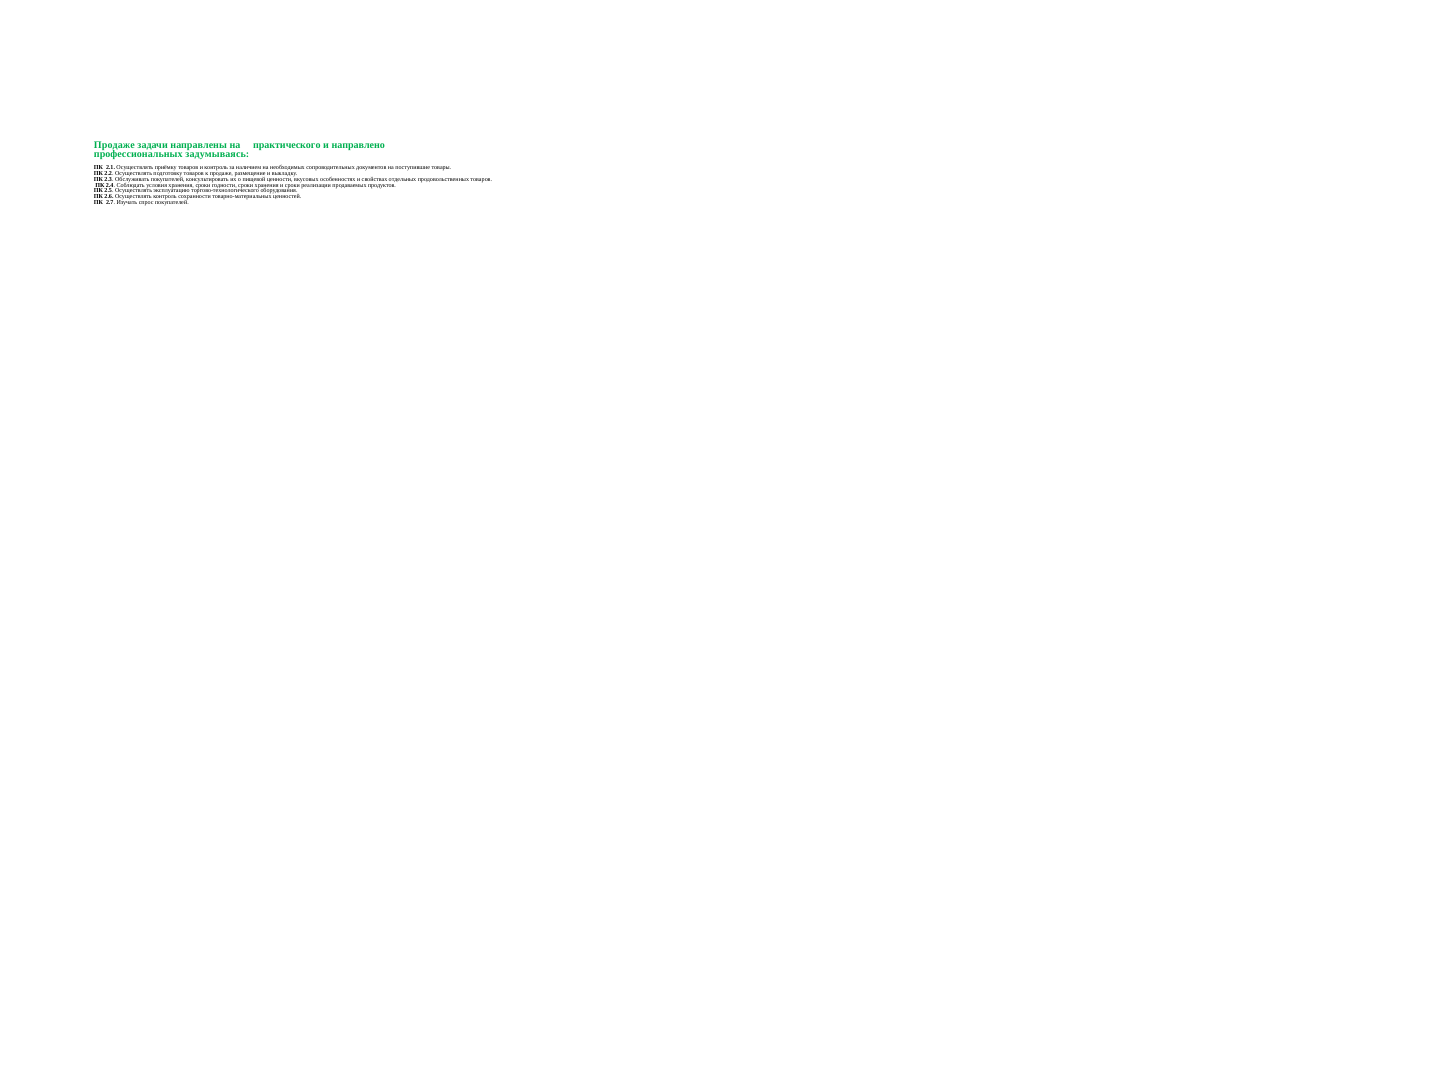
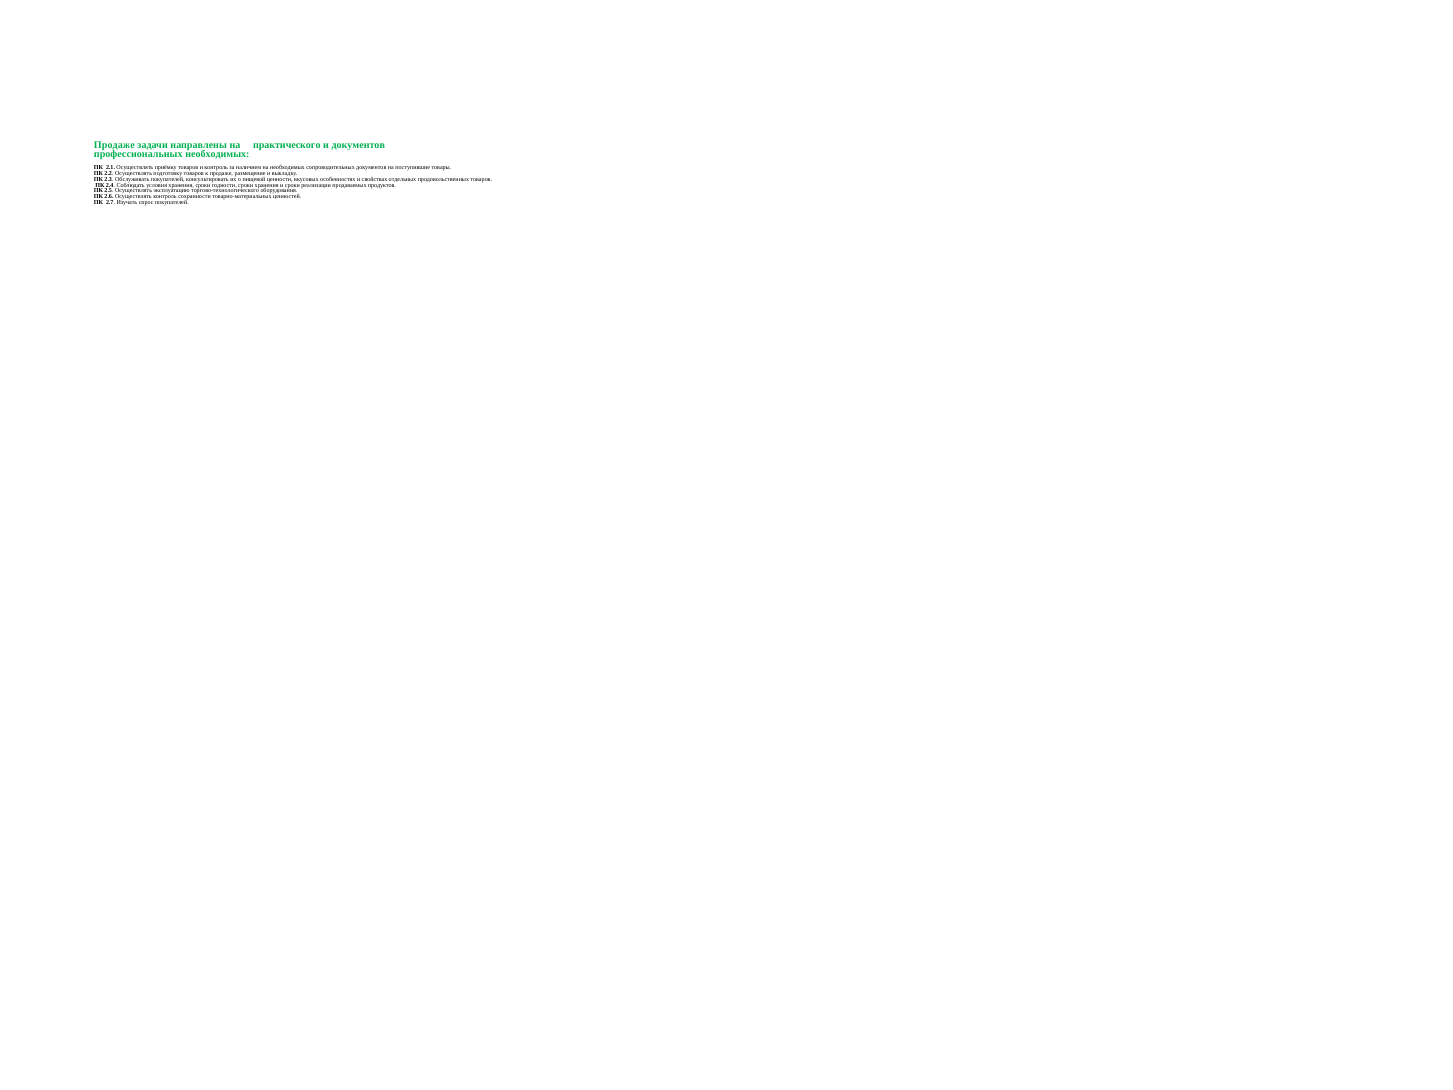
и направлено: направлено -> документов (358, 145)
профессиональных задумываясь: задумываясь -> необходимых (217, 155)
